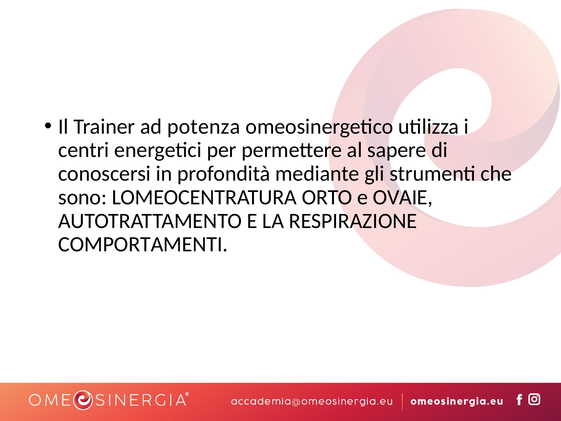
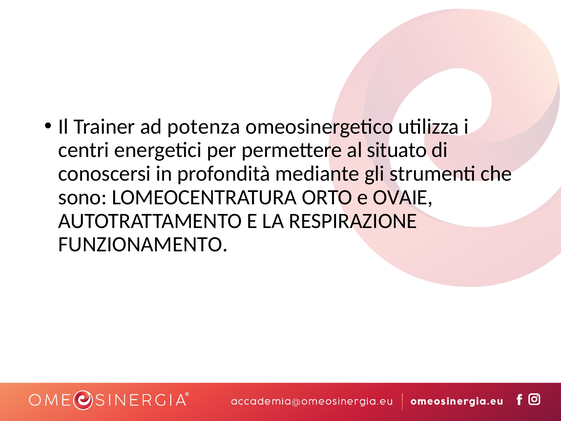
sapere: sapere -> situato (397, 150)
COMPORTAMENTI: COMPORTAMENTI -> FUNZIONAMENTO (143, 244)
